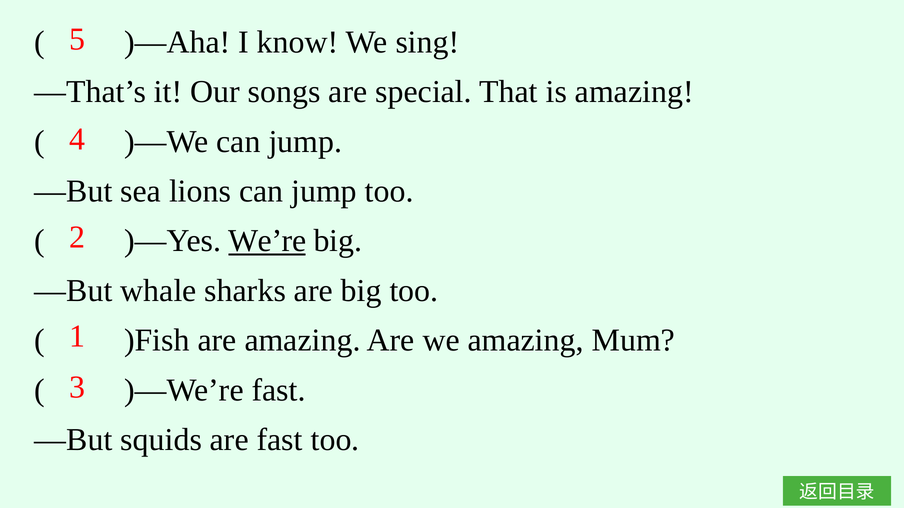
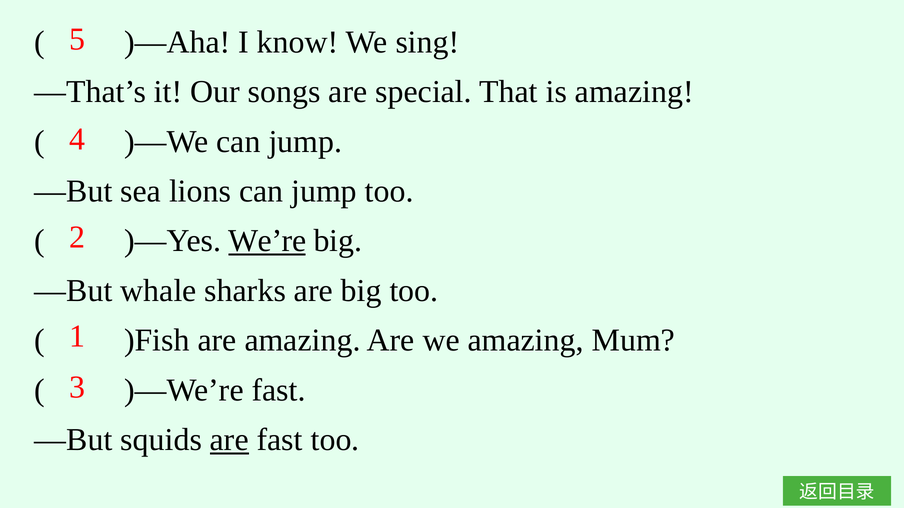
are underline: none -> present (229, 440)
